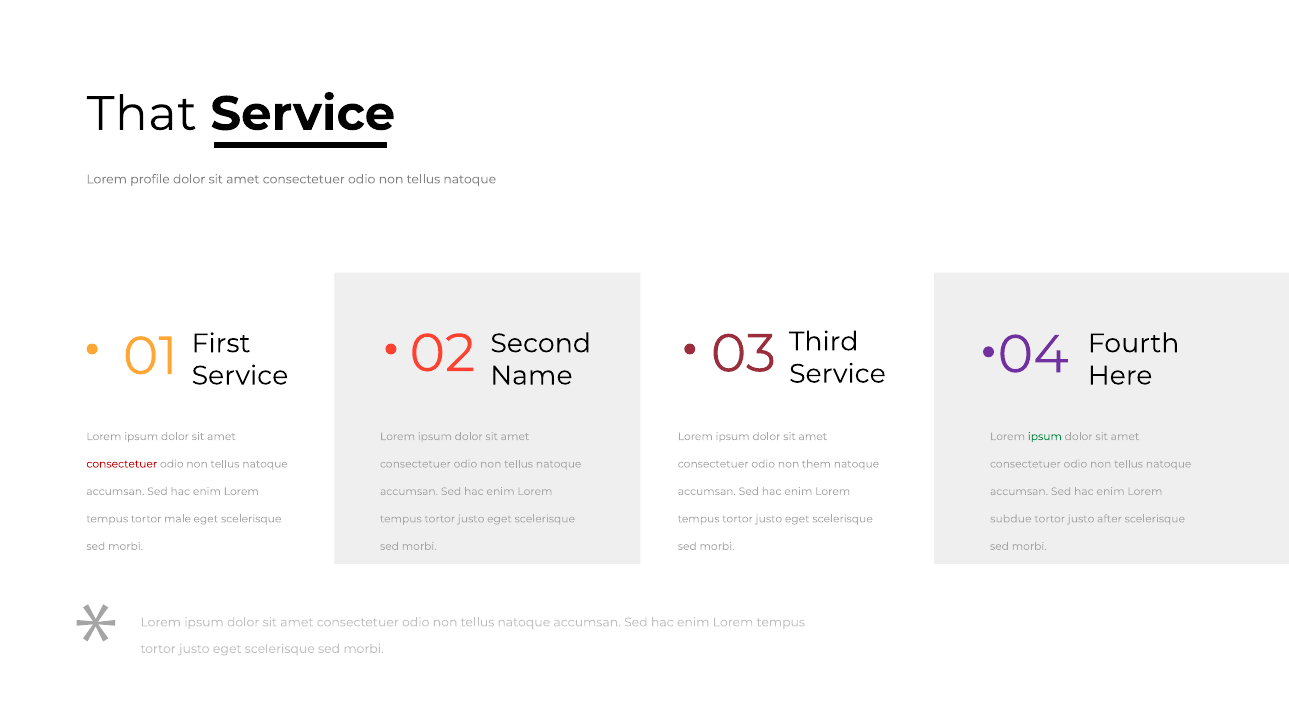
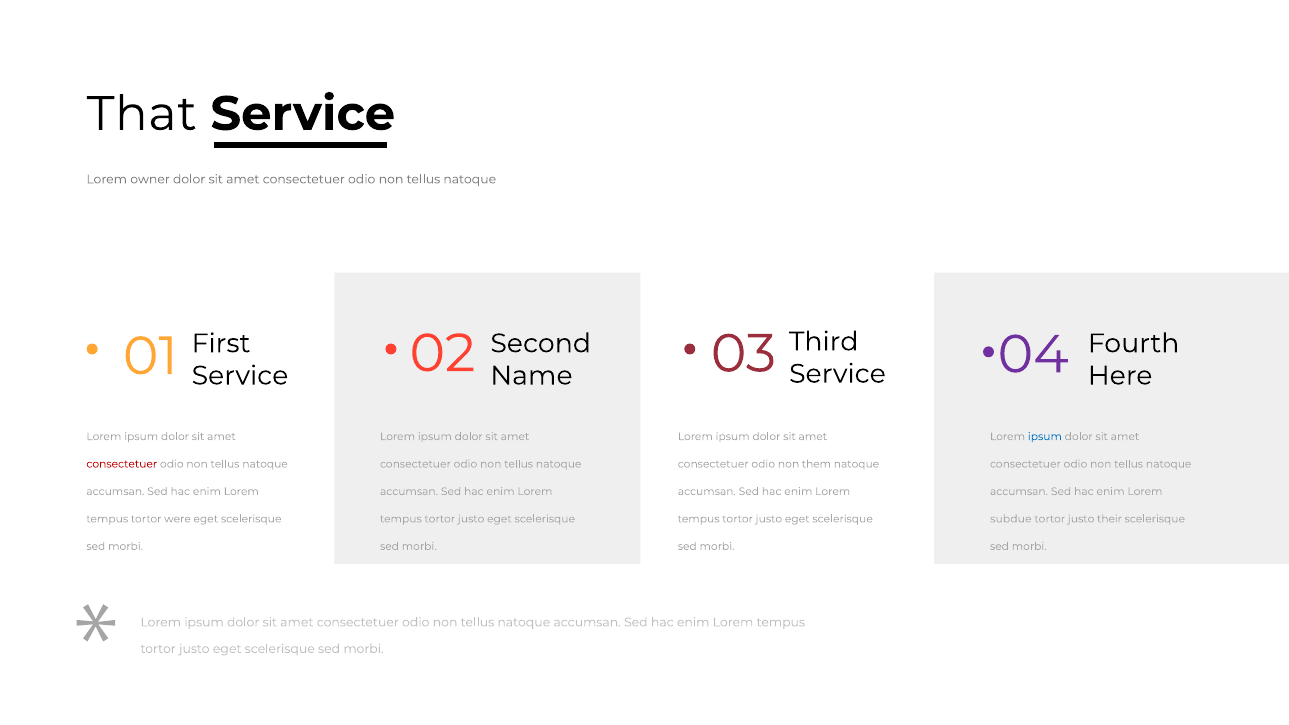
profile: profile -> owner (150, 179)
ipsum colour: green -> blue (1045, 437)
male: male -> were (177, 519)
after: after -> their (1110, 519)
